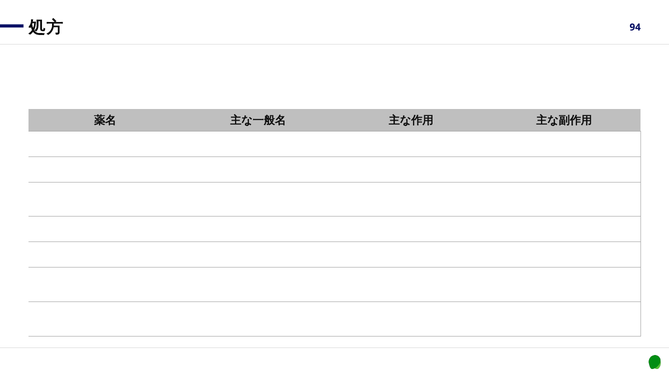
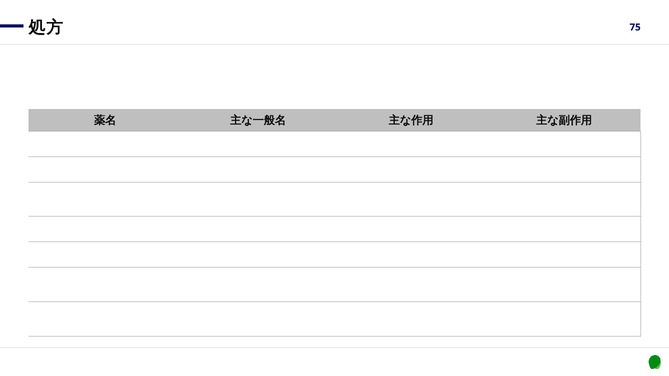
94: 94 -> 75 (635, 27)
